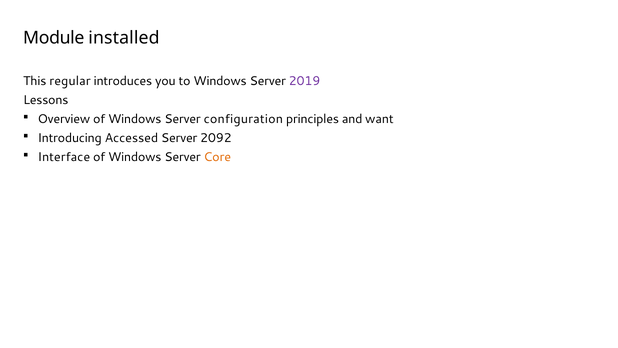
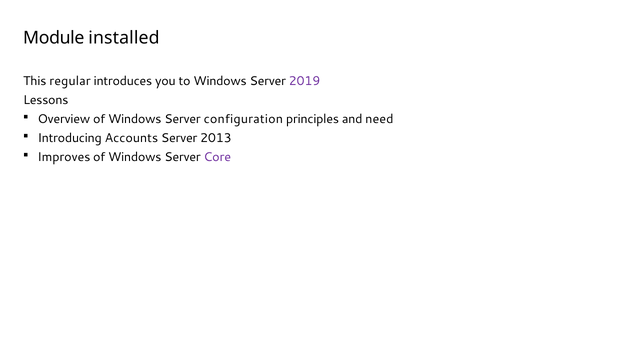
want: want -> need (379, 119)
Accessed: Accessed -> Accounts (131, 138)
2092: 2092 -> 2013 (216, 138)
Interface: Interface -> Improves (64, 157)
Core colour: orange -> purple (217, 157)
